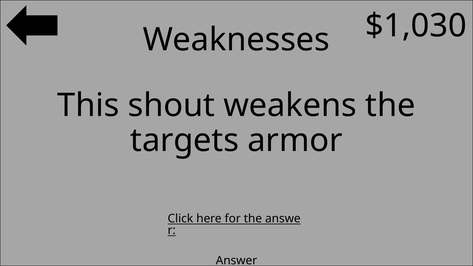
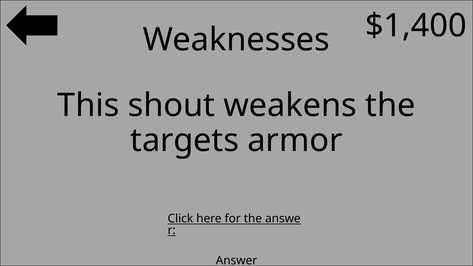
$1,030: $1,030 -> $1,400 (416, 26)
